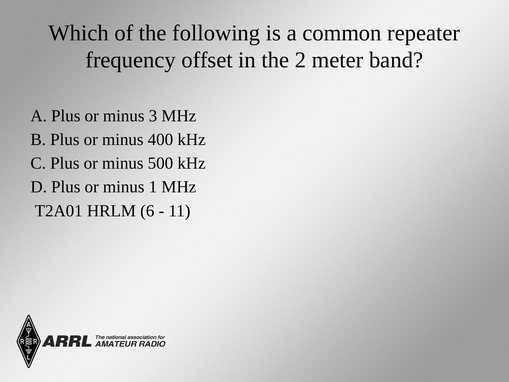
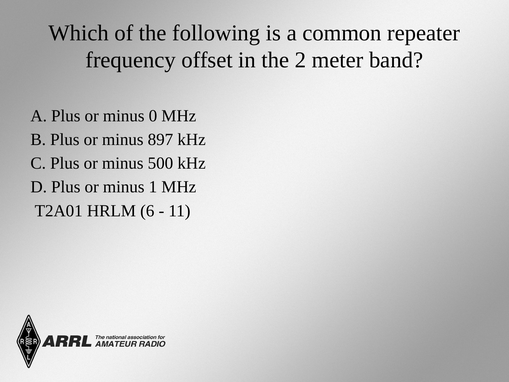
3: 3 -> 0 (153, 116)
400: 400 -> 897 (160, 139)
